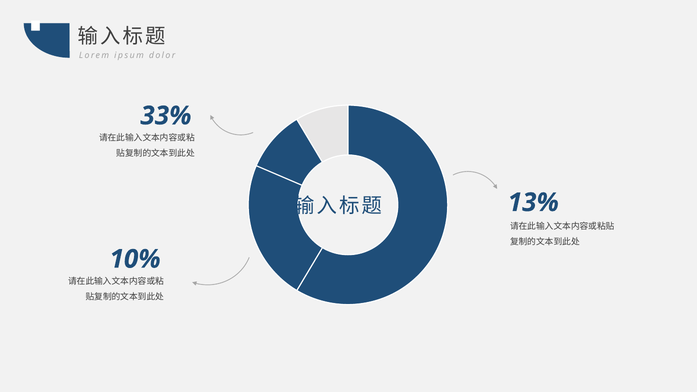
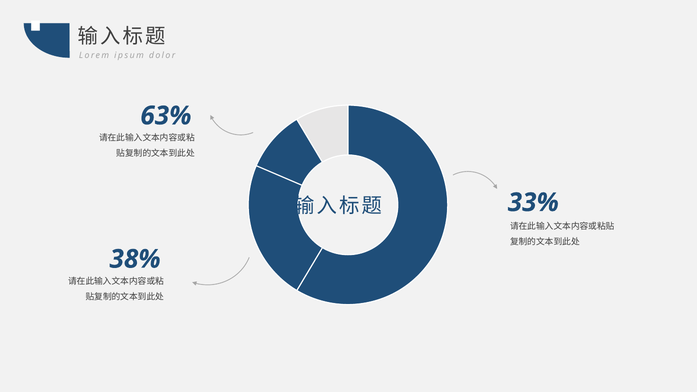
33%: 33% -> 63% (166, 116)
13%: 13% -> 33% (533, 203)
10%: 10% -> 38% (135, 259)
